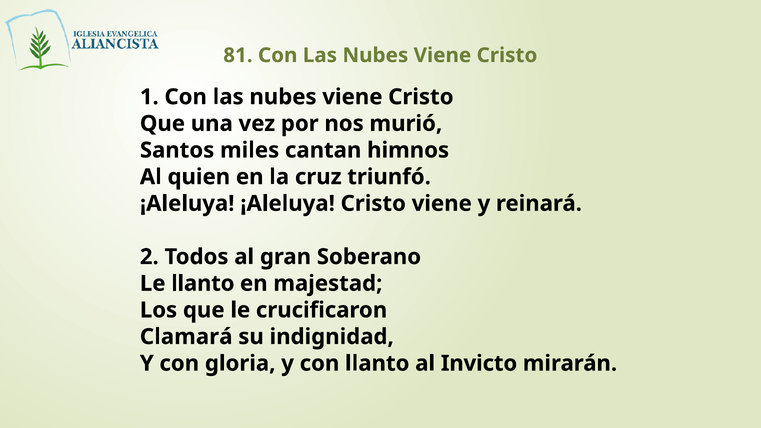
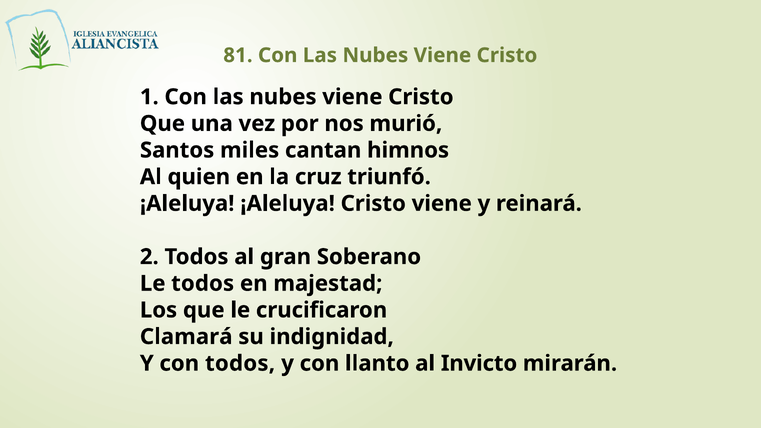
Le llanto: llanto -> todos (203, 283)
con gloria: gloria -> todos (240, 363)
